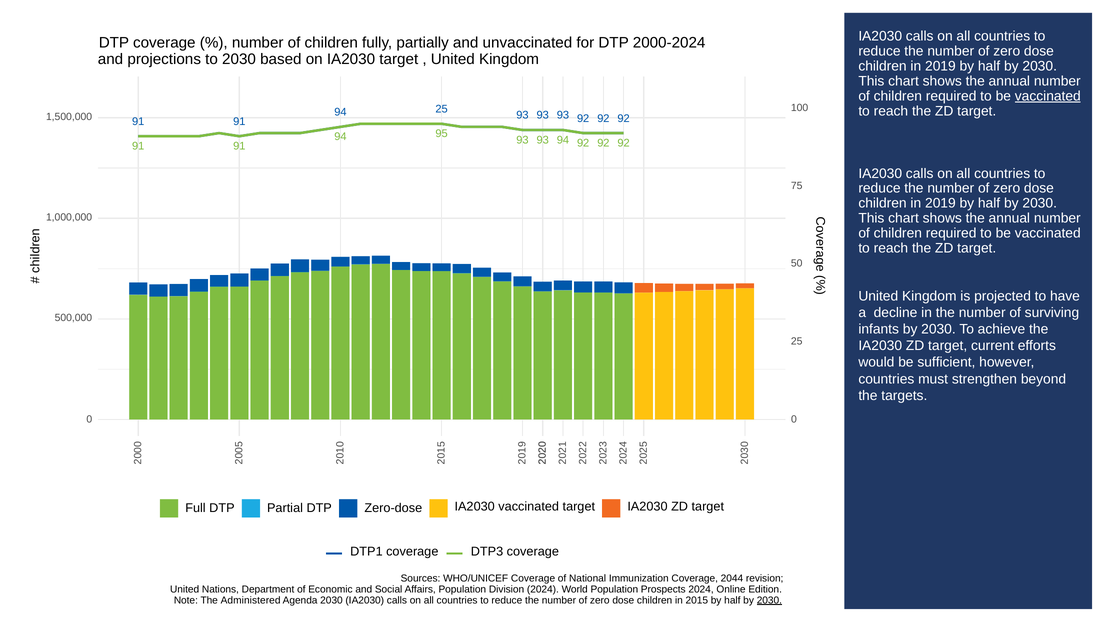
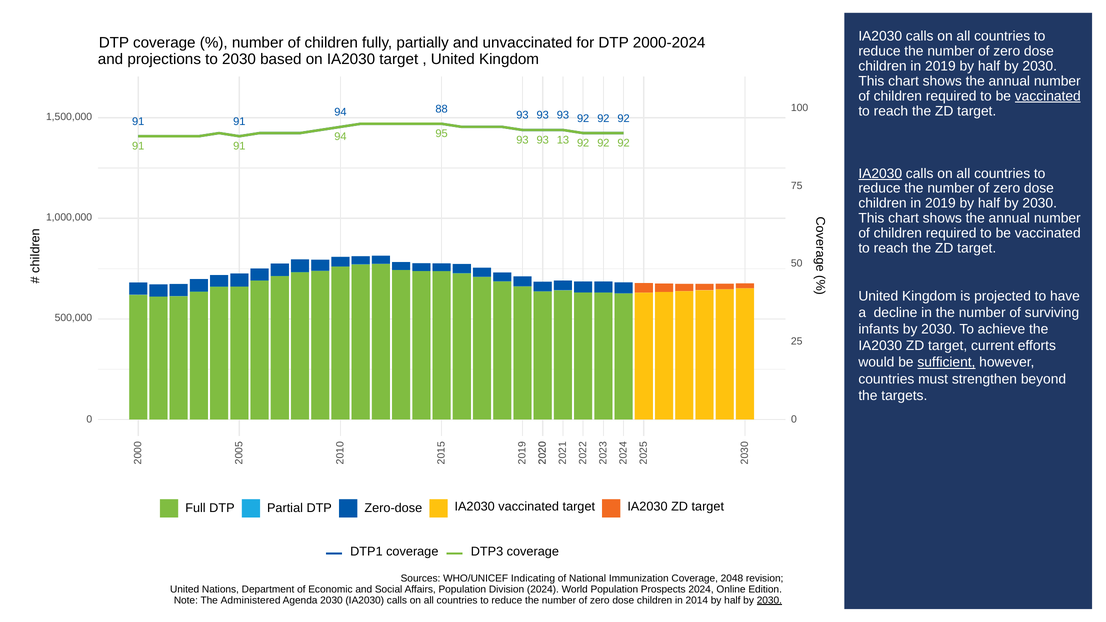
94 25: 25 -> 88 (442, 109)
93 94: 94 -> 13 (563, 140)
IA2030 underline: none -> present (880, 173)
sufficient underline: none -> present (946, 363)
WHO/UNICEF Coverage: Coverage -> Indicating (533, 578)
2044: 2044 -> 2048 (732, 578)
2015: 2015 -> 2014 (697, 600)
